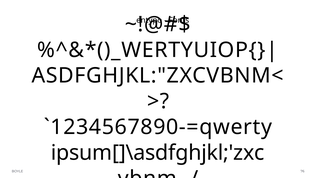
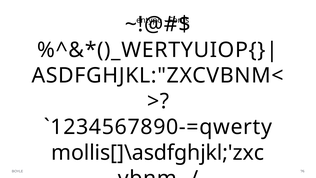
ipsum[]\asdfghjkl;'zxc: ipsum[]\asdfghjkl;'zxc -> mollis[]\asdfghjkl;'zxc (158, 153)
